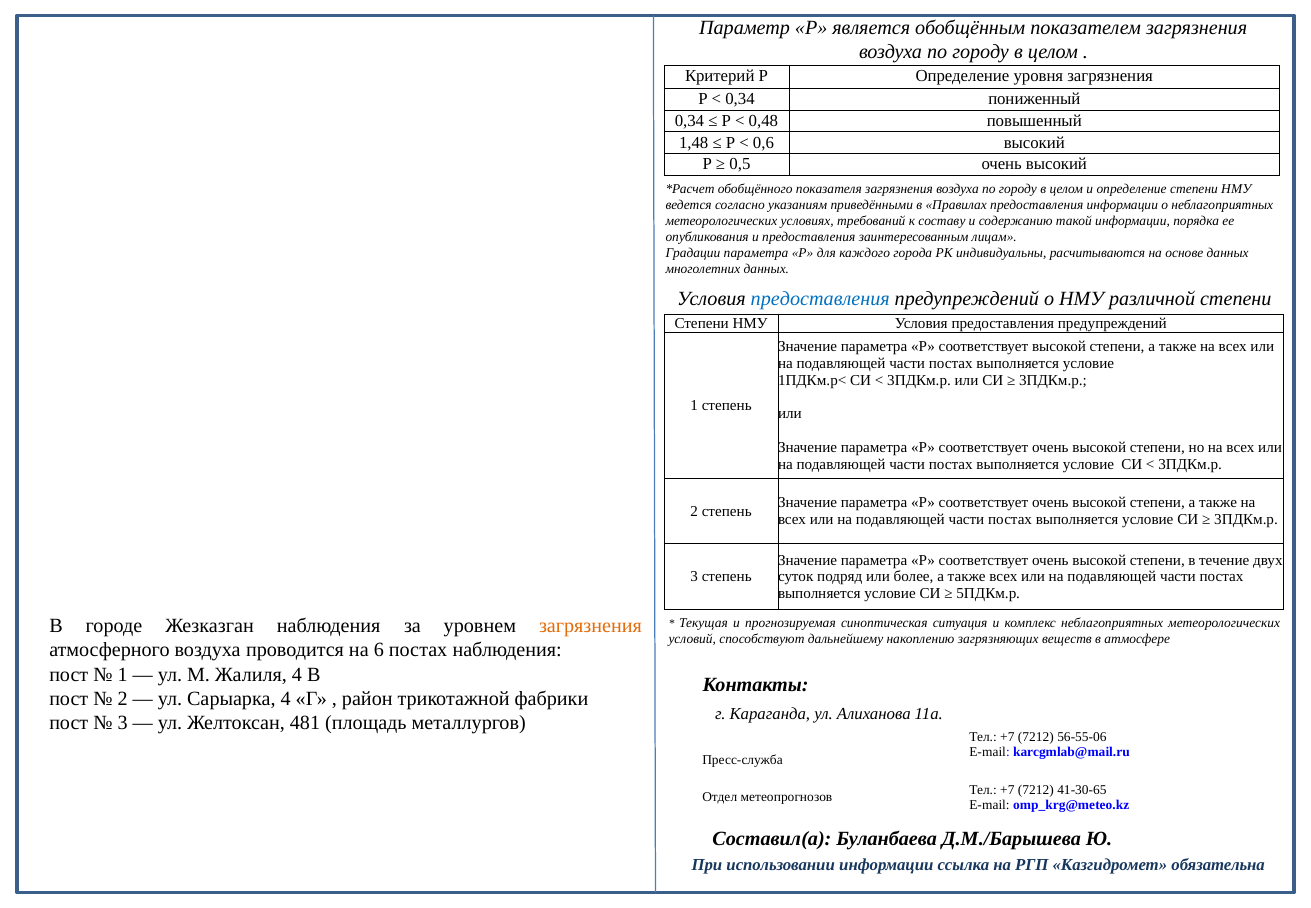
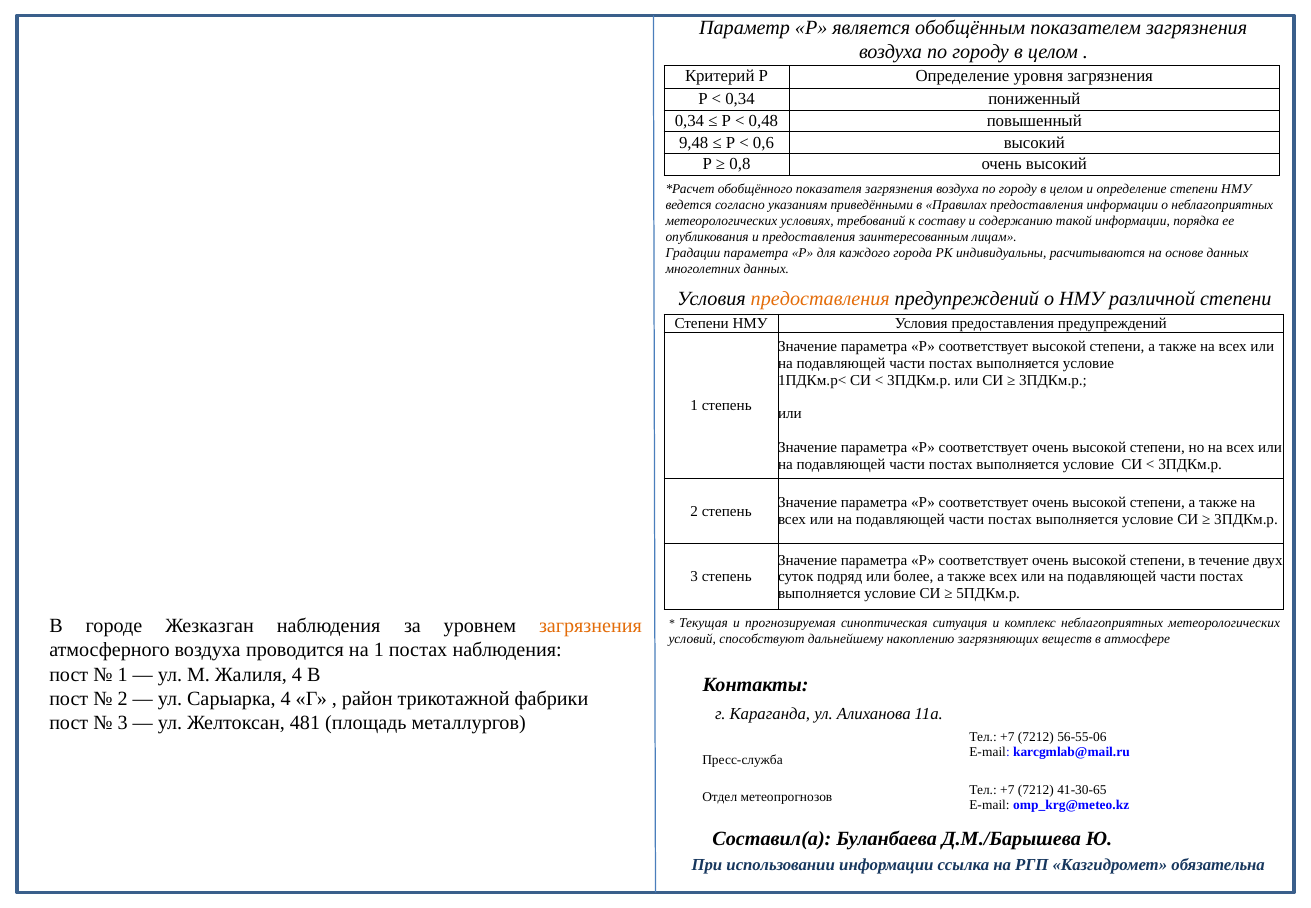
1,48: 1,48 -> 9,48 (694, 142)
0,5: 0,5 -> 0,8 (740, 164)
предоставления colour: blue -> orange (820, 298)
на 6: 6 -> 1 (379, 650)
